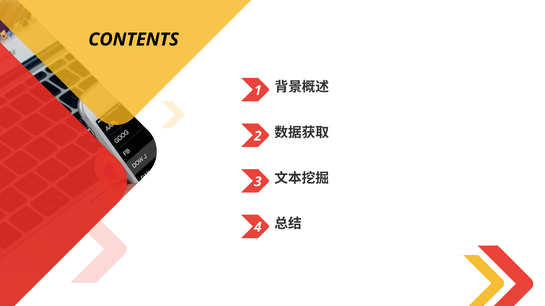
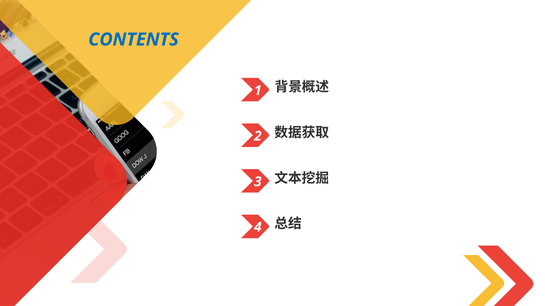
CONTENTS colour: black -> blue (134, 40)
